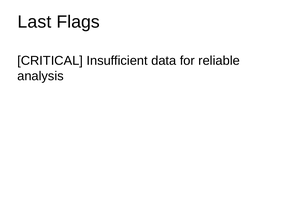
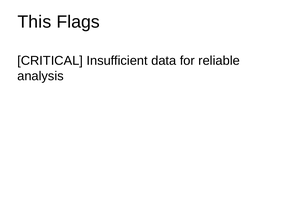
Last: Last -> This (34, 22)
